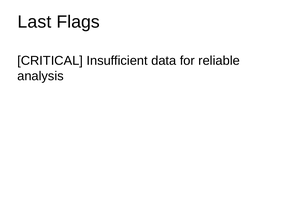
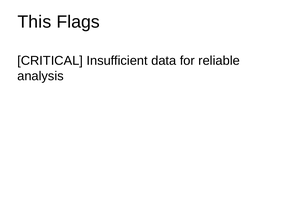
Last: Last -> This (34, 22)
